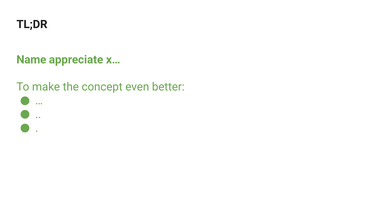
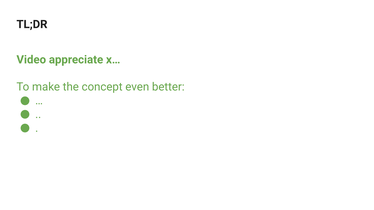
Name: Name -> Video (31, 60)
